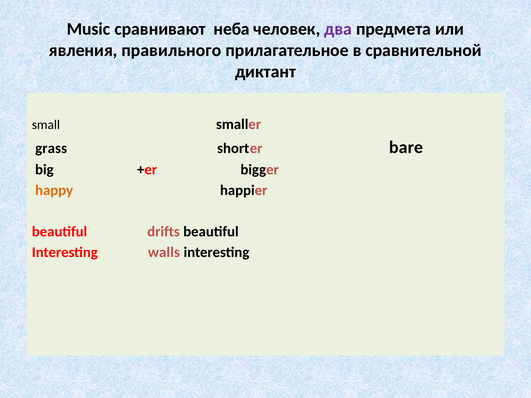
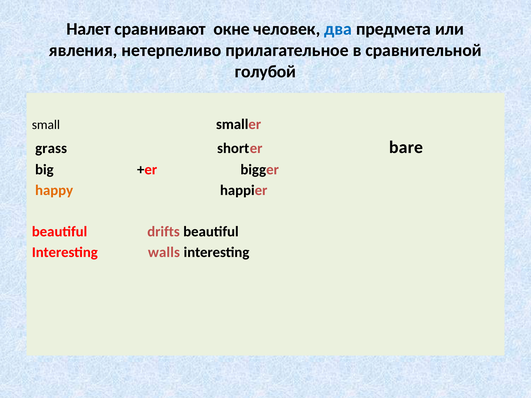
Music: Music -> Налет (89, 29)
неба: неба -> окне (232, 29)
два colour: purple -> blue (338, 29)
правильного: правильного -> нетерпеливо (171, 50)
диктант: диктант -> голубой (266, 72)
